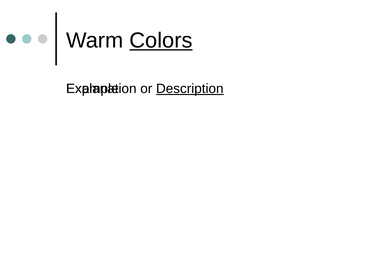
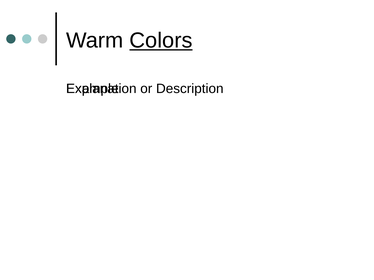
Description underline: present -> none (190, 89)
